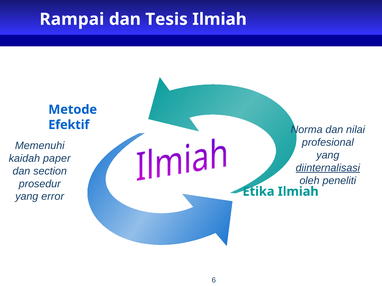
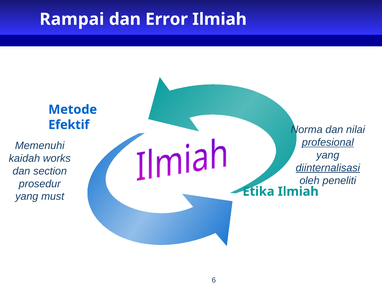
Tesis: Tesis -> Error (167, 19)
profesional underline: none -> present (328, 143)
paper: paper -> works (57, 159)
error: error -> must (53, 197)
